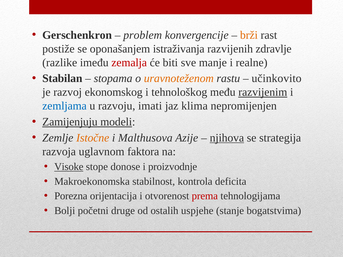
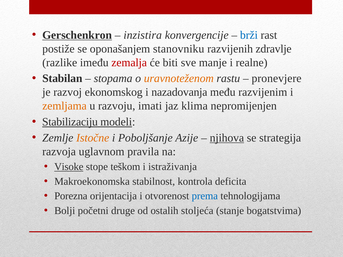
Gerschenkron underline: none -> present (77, 35)
problem: problem -> inzistira (143, 35)
brži colour: orange -> blue (249, 35)
istraživanja: istraživanja -> stanovniku (179, 49)
učinkovito: učinkovito -> pronevjere (277, 79)
tehnološkog: tehnološkog -> nazadovanja (179, 92)
razvijenim underline: present -> none (263, 92)
zemljama colour: blue -> orange (64, 106)
Zamijenjuju: Zamijenjuju -> Stabilizaciju (70, 122)
Malthusova: Malthusova -> Poboljšanje (145, 138)
faktora: faktora -> pravila (143, 152)
donose: donose -> teškom (125, 167)
proizvodnje: proizvodnje -> istraživanja (173, 167)
prema colour: red -> blue (205, 196)
uspjehe: uspjehe -> stoljeća (197, 211)
